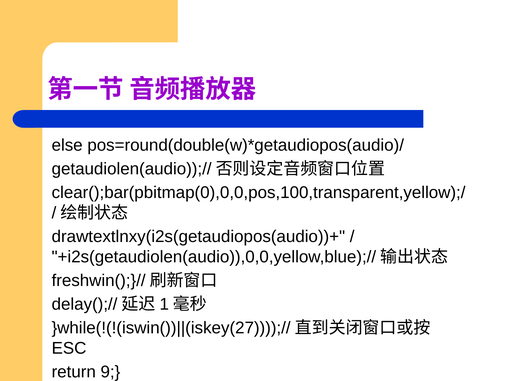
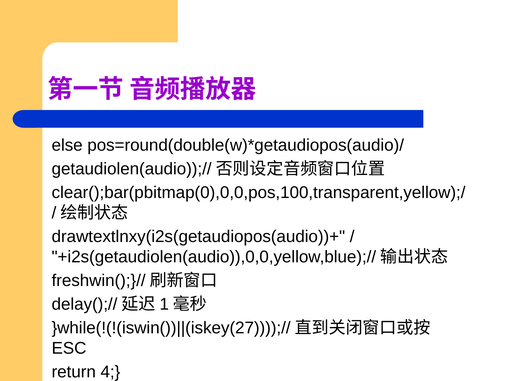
9: 9 -> 4 (110, 372)
